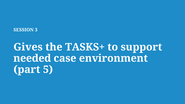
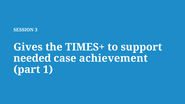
TASKS+: TASKS+ -> TIMES+ (85, 47)
environment: environment -> achievement (113, 58)
5: 5 -> 1 (48, 70)
